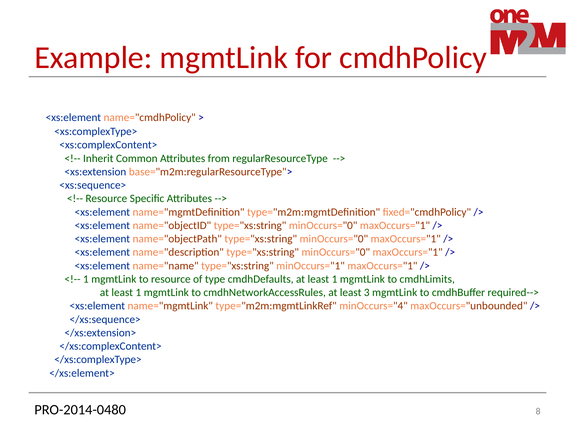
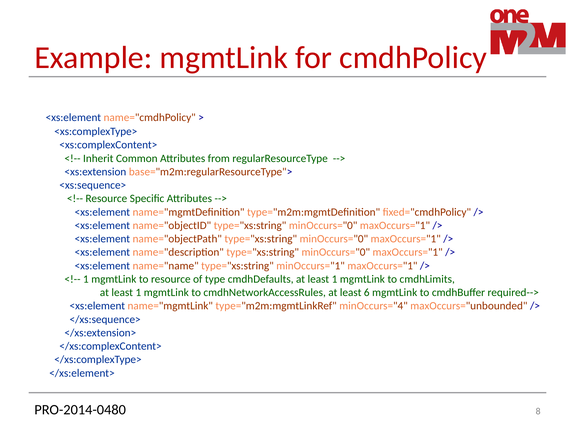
3: 3 -> 6 (367, 293)
